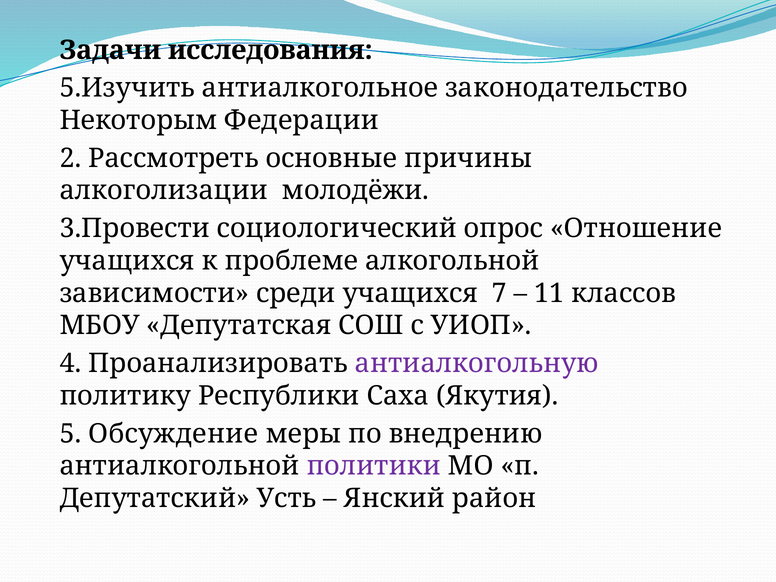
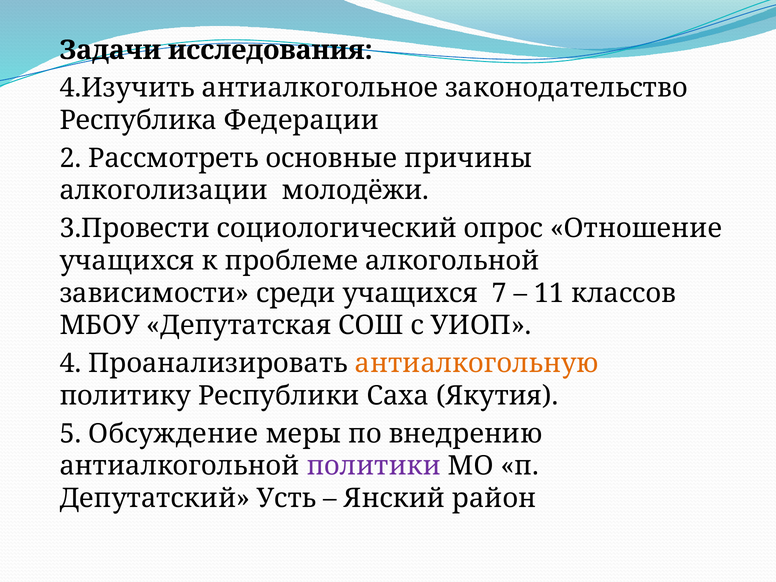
5.Изучить: 5.Изучить -> 4.Изучить (127, 88)
Некоторым: Некоторым -> Республика (138, 120)
антиалкогольную colour: purple -> orange (477, 363)
